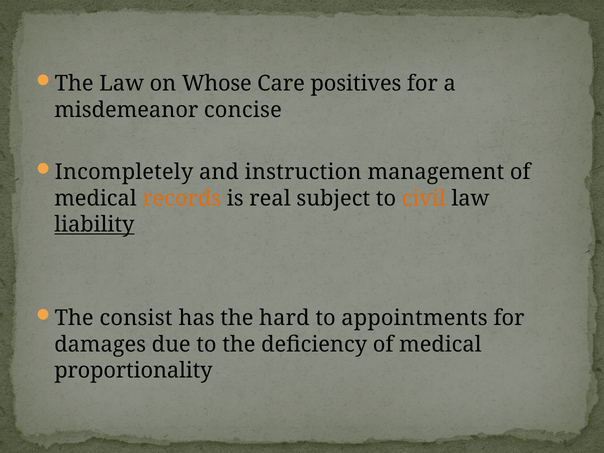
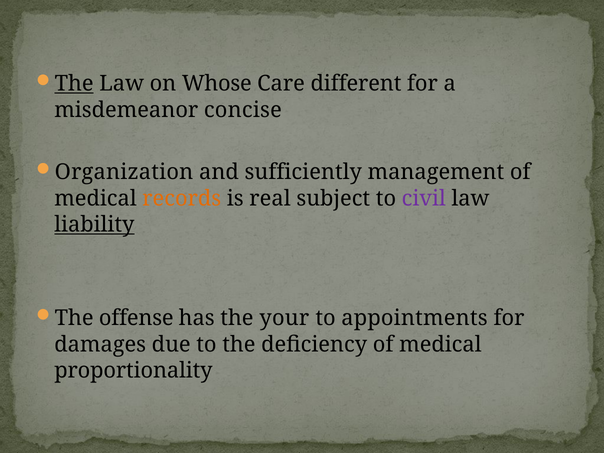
The underline: none -> present (74, 84)
positives: positives -> different (356, 84)
Incompletely: Incompletely -> Organization (124, 172)
instruction: instruction -> sufficiently (303, 172)
civil colour: orange -> purple (424, 198)
consist: consist -> offense (136, 318)
hard: hard -> your (284, 318)
